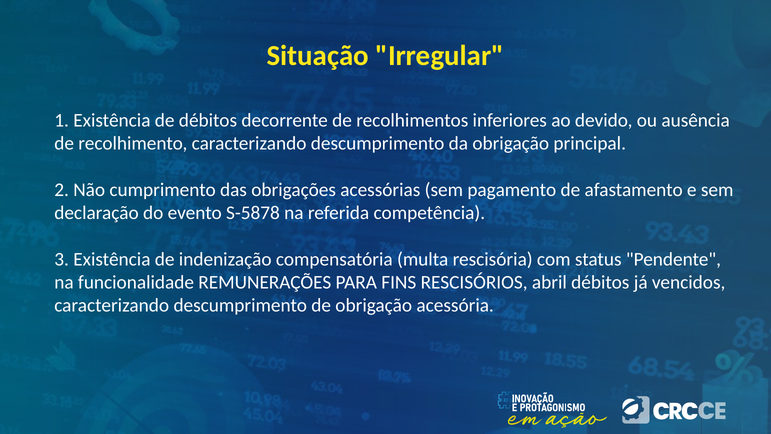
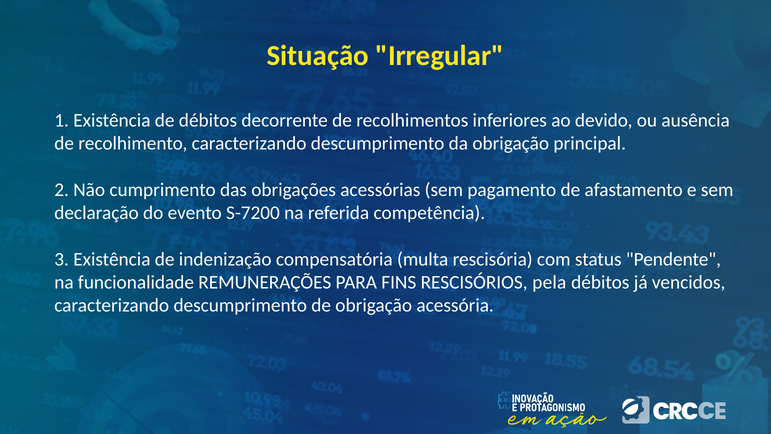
S-5878: S-5878 -> S-7200 (253, 213)
abril: abril -> pela (549, 282)
